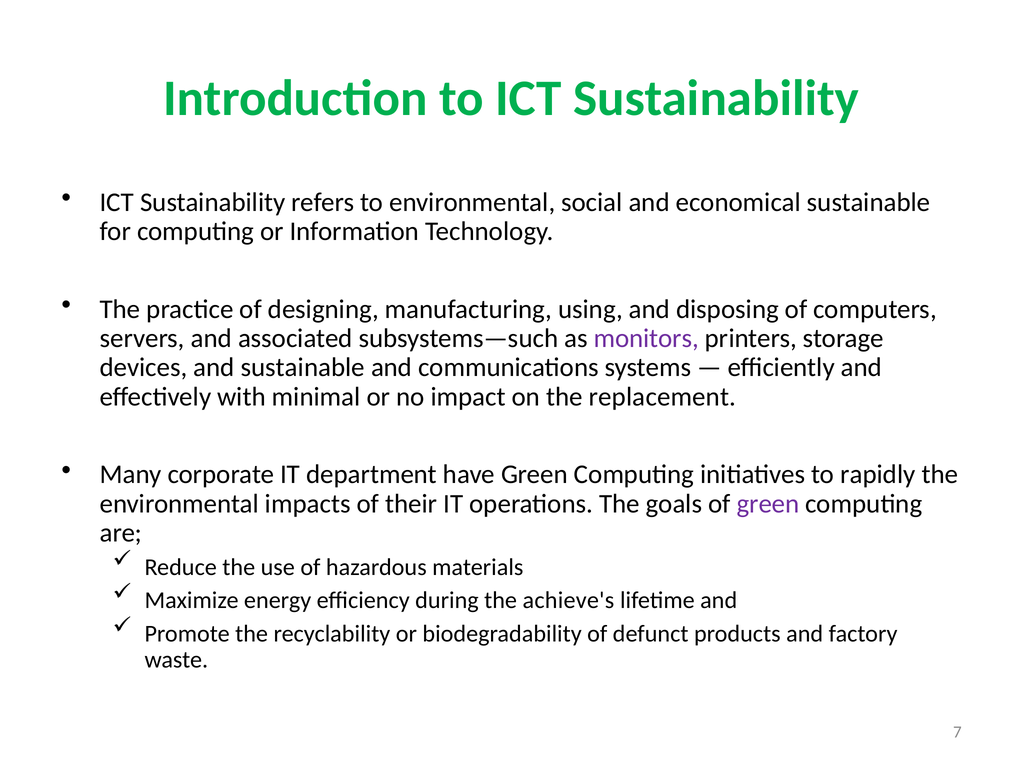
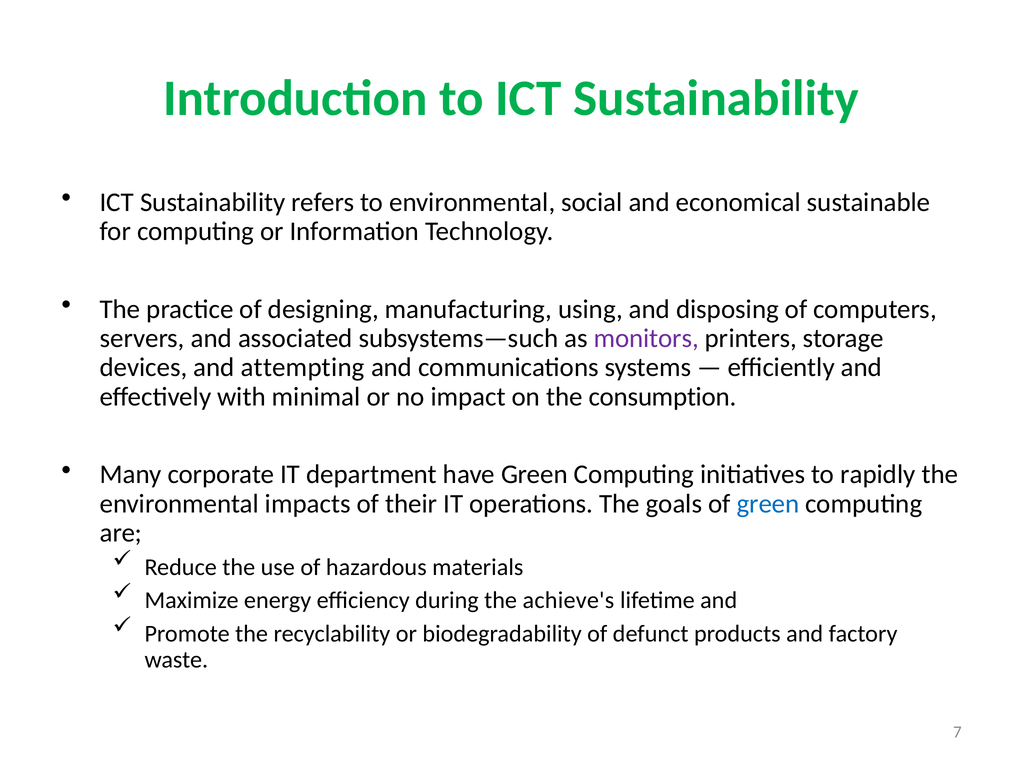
and sustainable: sustainable -> attempting (303, 368)
replacement: replacement -> consumption (663, 397)
green colour: purple -> blue (768, 504)
